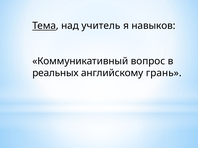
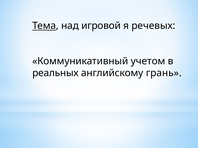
учитель: учитель -> игровой (101, 26)
навыков: навыков -> речевых (153, 26)
вопрос: вопрос -> учетом (148, 61)
